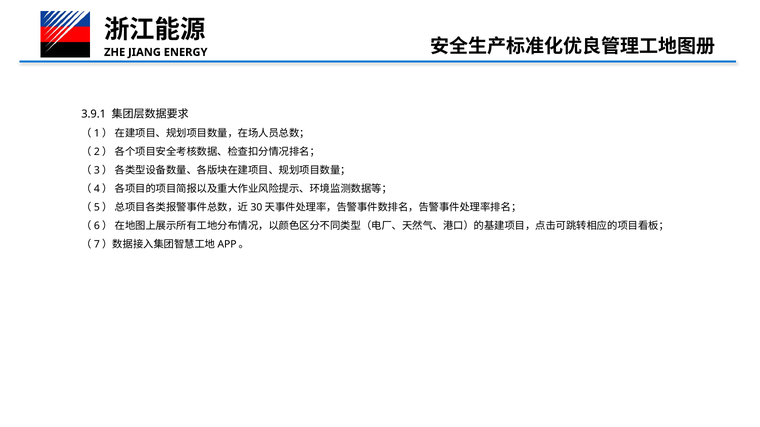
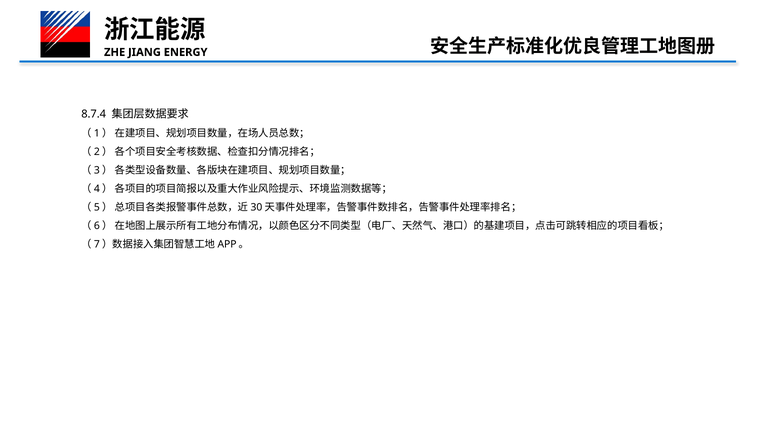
3.9.1: 3.9.1 -> 8.7.4 (94, 114)
